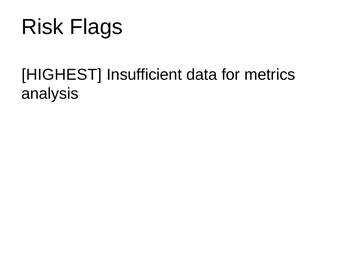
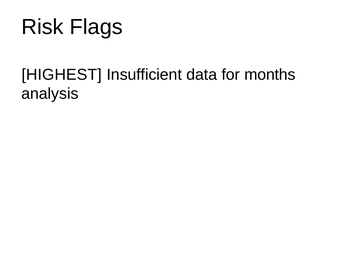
metrics: metrics -> months (270, 75)
